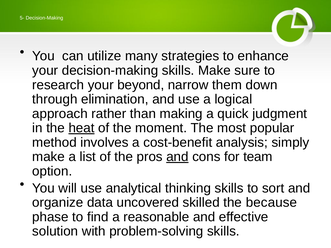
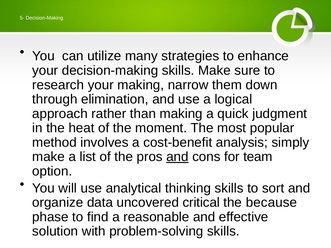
your beyond: beyond -> making (141, 85)
heat underline: present -> none (81, 128)
skilled: skilled -> critical (201, 203)
